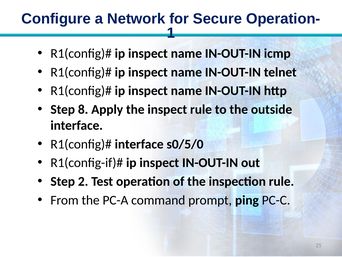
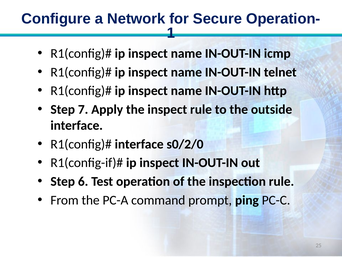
8: 8 -> 7 (83, 109)
s0/5/0: s0/5/0 -> s0/2/0 (185, 144)
2: 2 -> 6 (83, 181)
